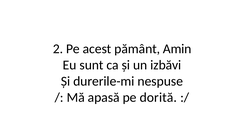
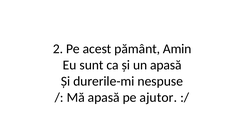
un izbăvi: izbăvi -> apasă (166, 65)
dorită: dorită -> ajutor (158, 98)
